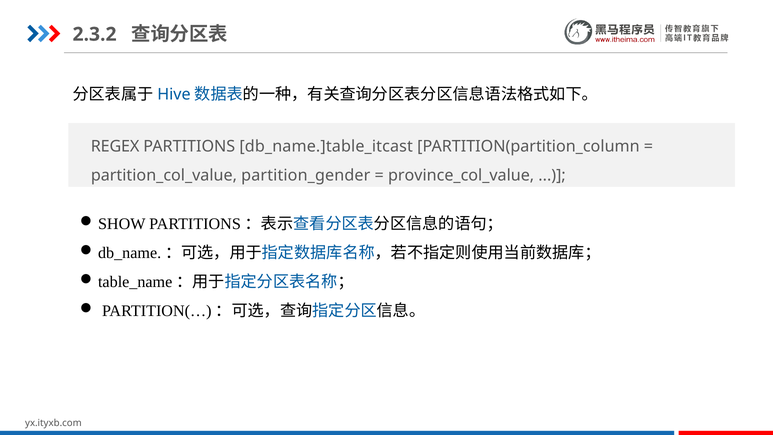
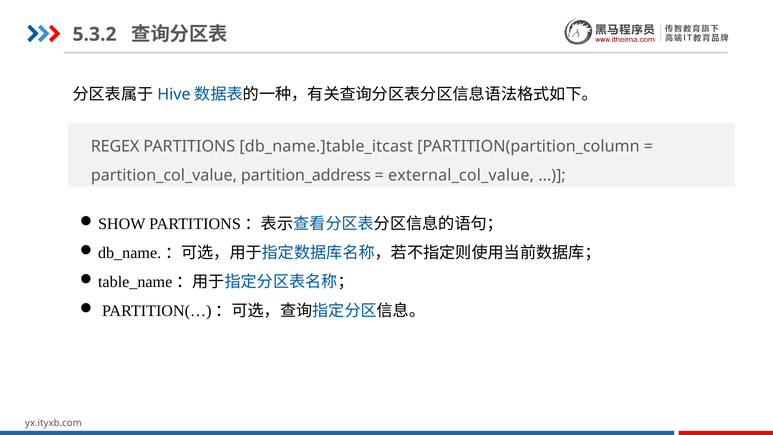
2.3.2: 2.3.2 -> 5.3.2 (95, 34)
partition_gender: partition_gender -> partition_address (306, 175)
province_col_value: province_col_value -> external_col_value (461, 175)
